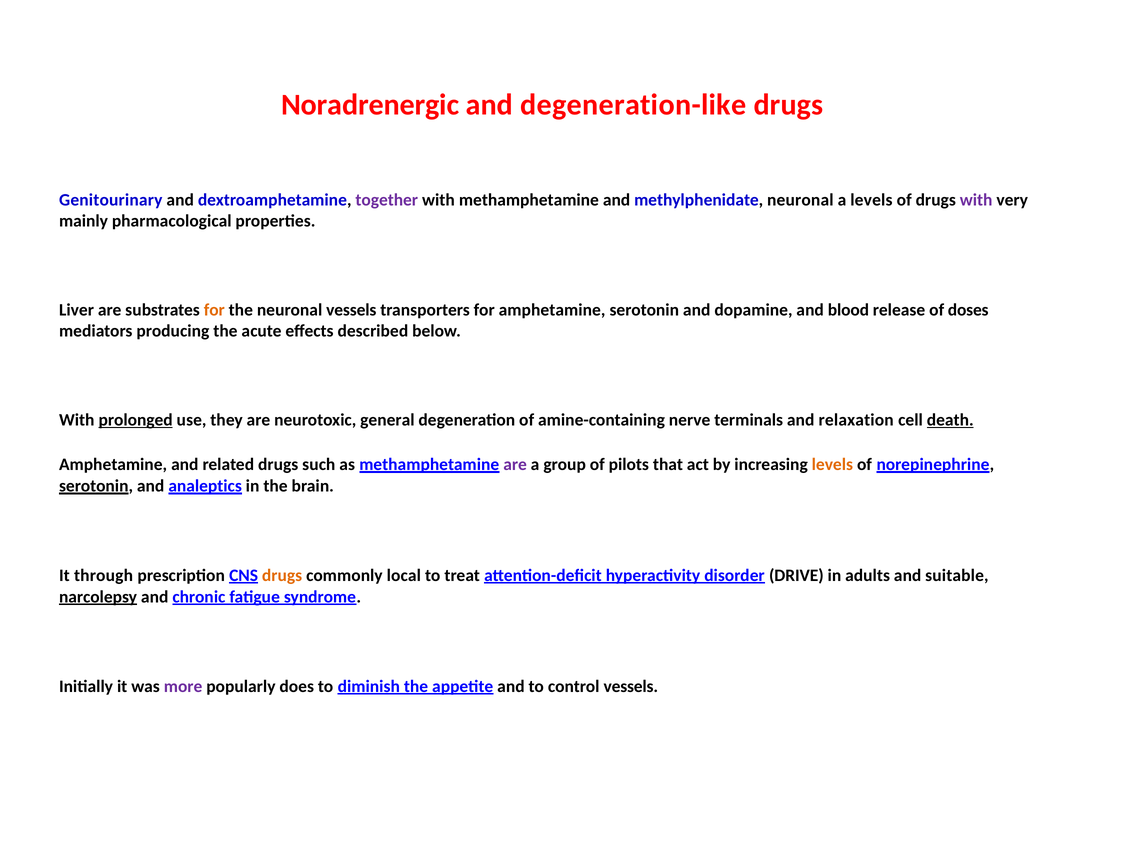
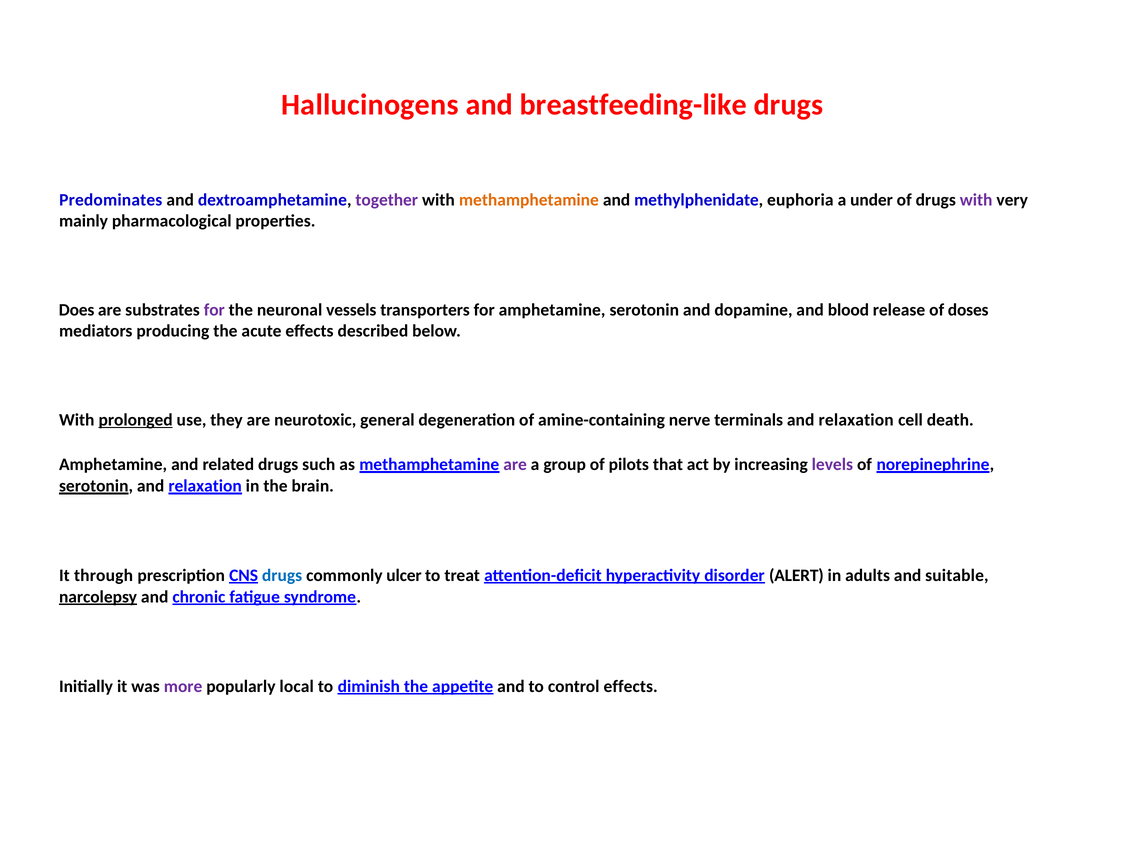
Noradrenergic: Noradrenergic -> Hallucinogens (370, 105)
degeneration-like: degeneration-like -> breastfeeding-like (633, 105)
Genitourinary: Genitourinary -> Predominates (111, 200)
methamphetamine colour: black -> orange (529, 200)
methylphenidate neuronal: neuronal -> euphoria (800, 200)
a levels: levels -> under (872, 200)
Liver: Liver -> Does (77, 310)
for colour: orange -> purple (214, 310)
death underline: present -> none (950, 420)
levels colour: orange -> purple (832, 465)
serotonin and analeptics: analeptics -> relaxation (205, 486)
drugs colour: orange -> blue (282, 576)
local: local -> ulcer (404, 576)
DRIVE: DRIVE -> ALERT (796, 576)
does: does -> local (297, 686)
control vessels: vessels -> effects (631, 686)
